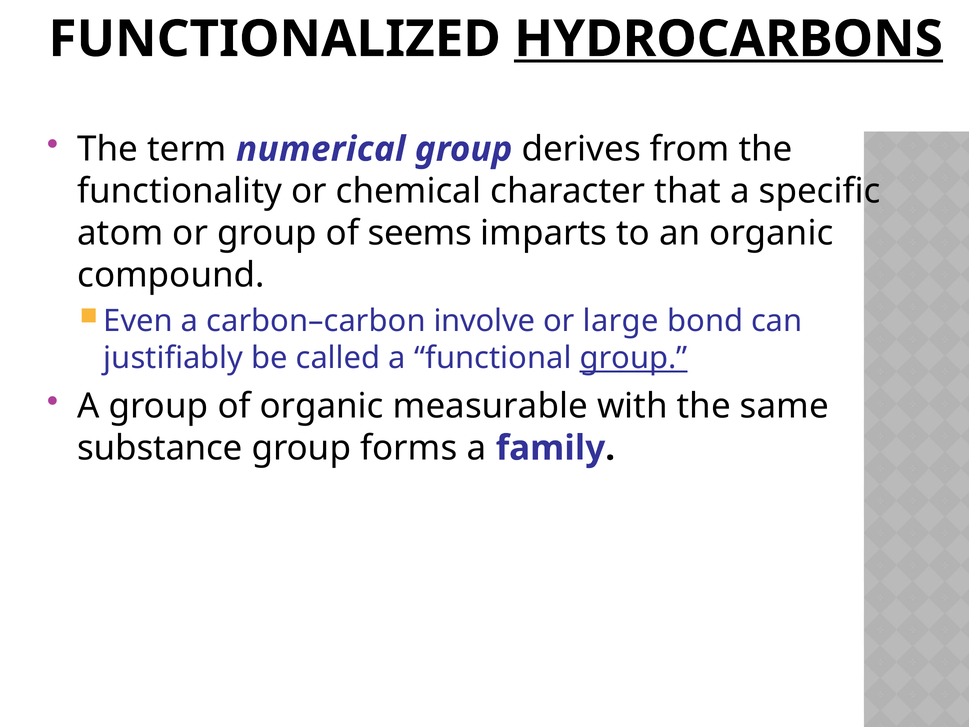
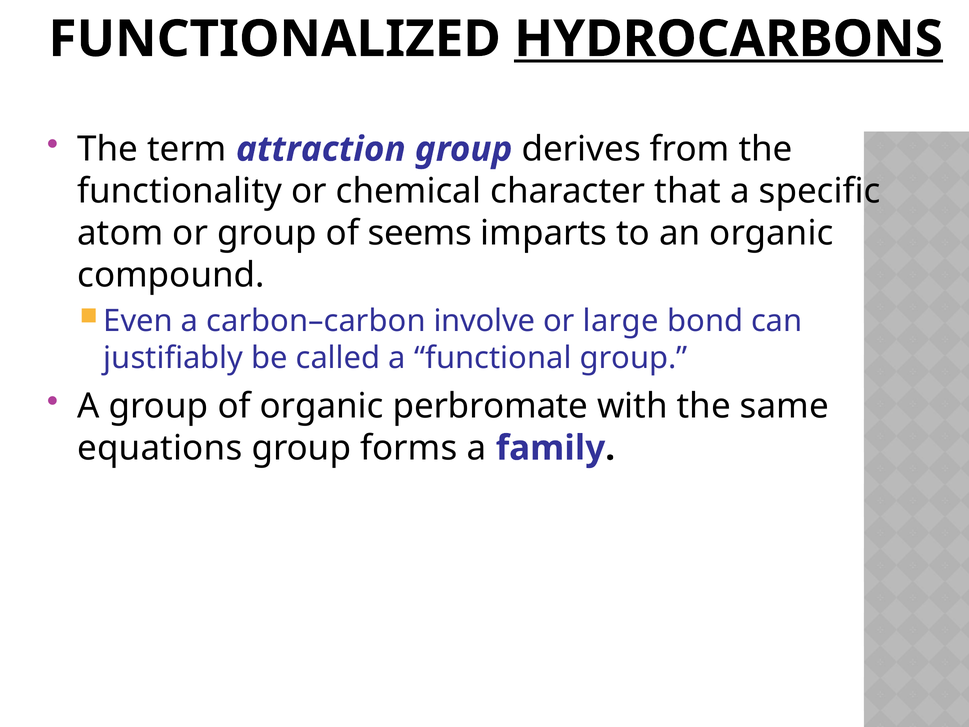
numerical: numerical -> attraction (321, 149)
group underline: present -> none (634, 358)
measurable: measurable -> perbromate (490, 406)
substance: substance -> equations (160, 448)
